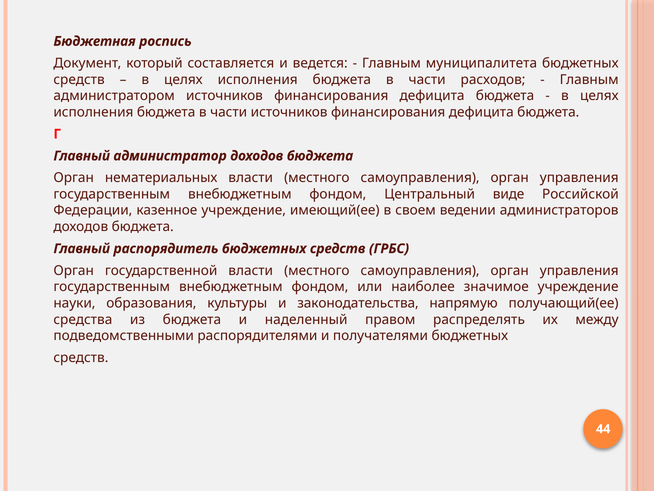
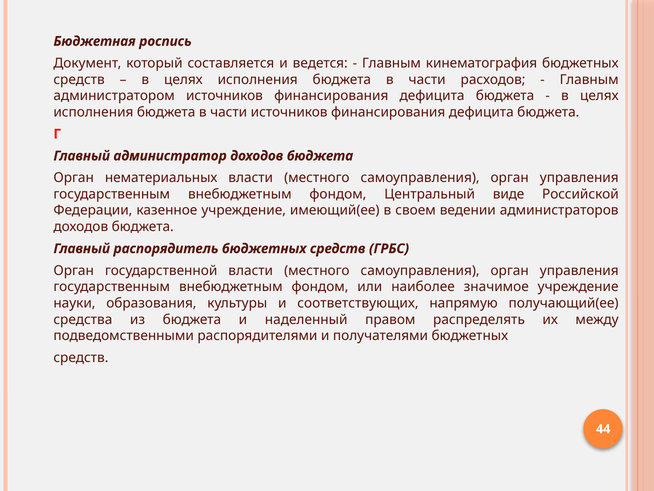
муниципалитета: муниципалитета -> кинематография (482, 63)
законодательства: законодательства -> соответствующих (358, 303)
